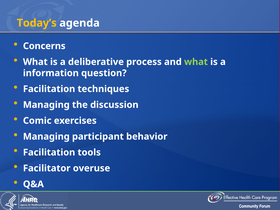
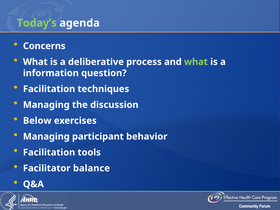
Today’s colour: yellow -> light green (37, 23)
Comic: Comic -> Below (37, 121)
overuse: overuse -> balance (91, 168)
